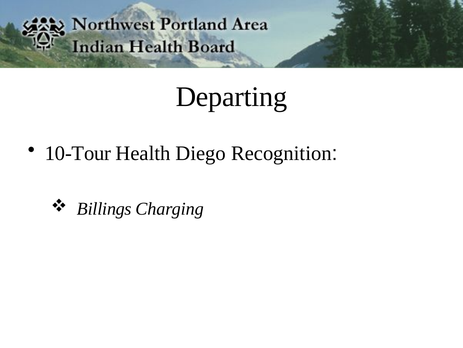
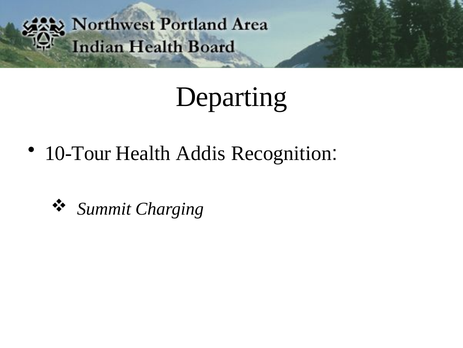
Diego: Diego -> Addis (201, 153)
Billings: Billings -> Summit (104, 208)
